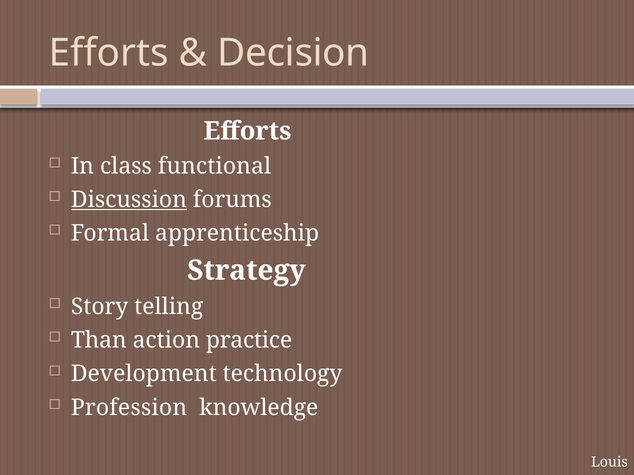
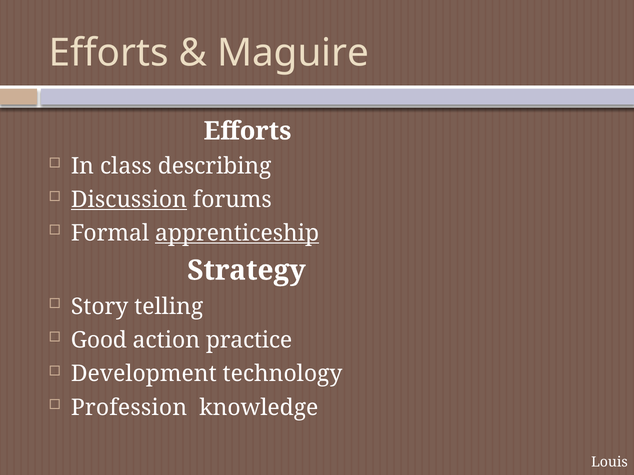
Decision: Decision -> Maguire (293, 53)
functional: functional -> describing (215, 166)
apprenticeship underline: none -> present (237, 233)
Than: Than -> Good (99, 341)
